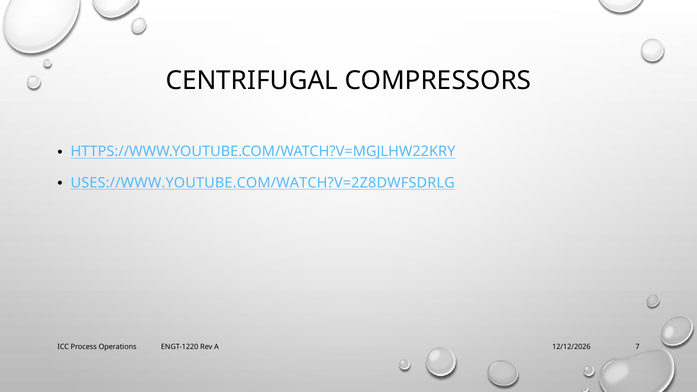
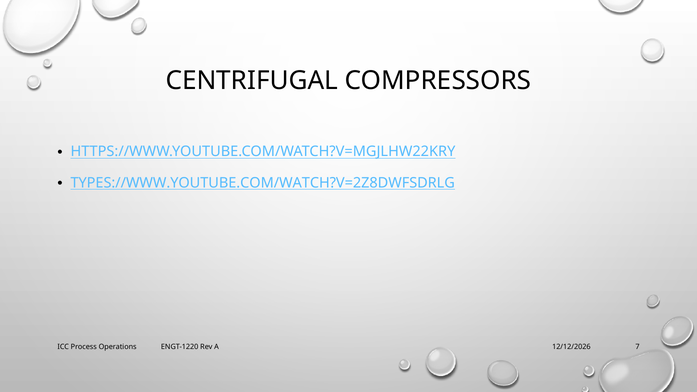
USES://WWW.YOUTUBE.COM/WATCH?V=2Z8DWFSDRLG: USES://WWW.YOUTUBE.COM/WATCH?V=2Z8DWFSDRLG -> TYPES://WWW.YOUTUBE.COM/WATCH?V=2Z8DWFSDRLG (263, 183)
